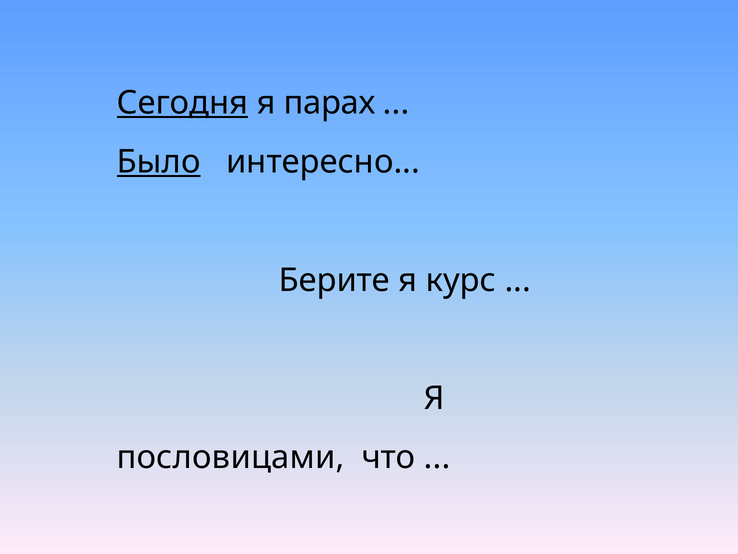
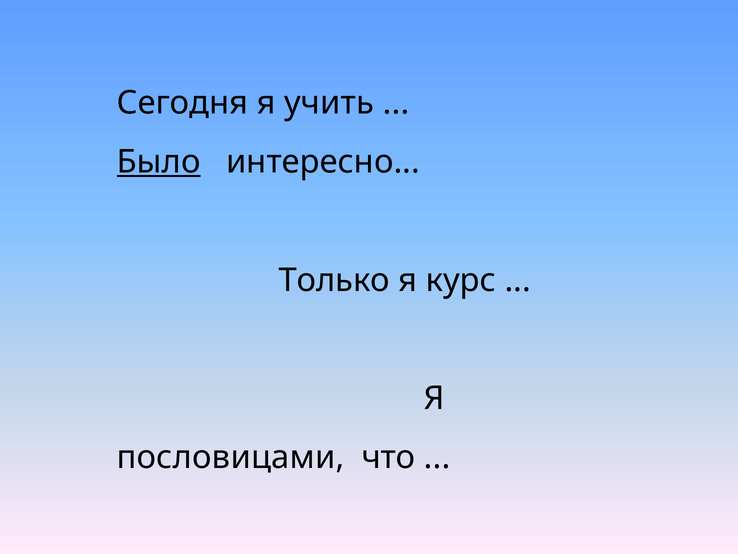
Сегодня underline: present -> none (182, 103)
парах: парах -> учить (329, 103)
Берите: Берите -> Только (334, 280)
